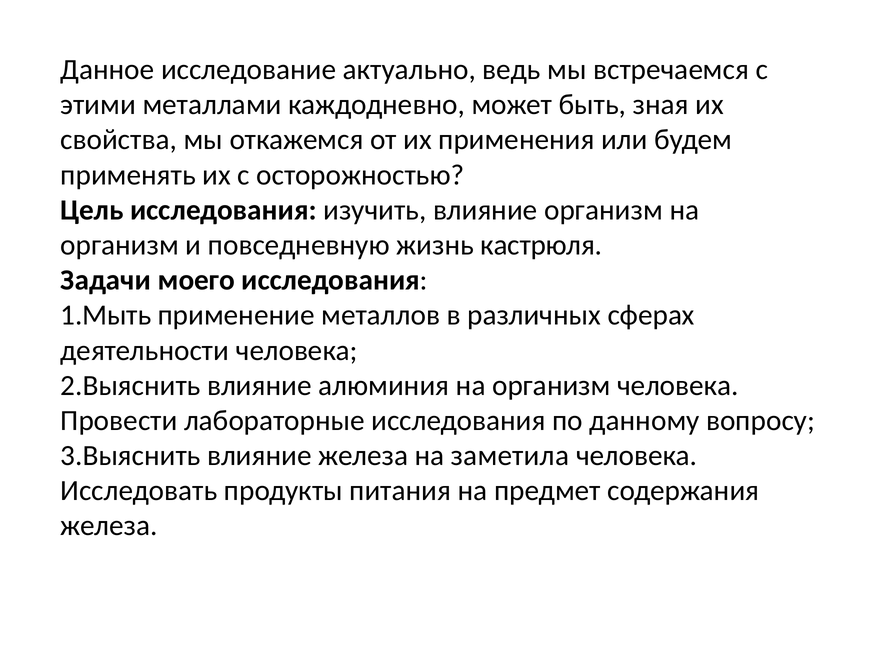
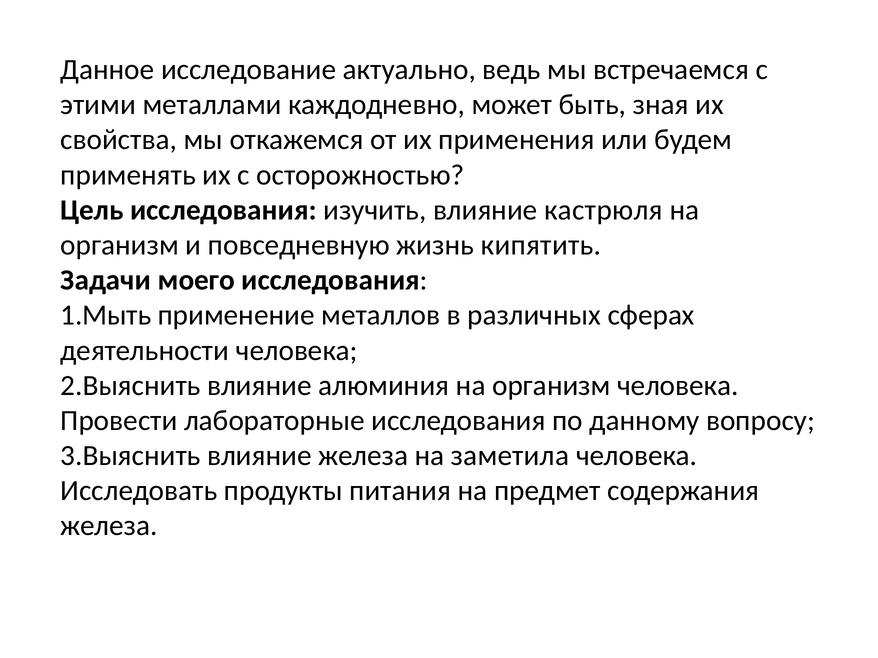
влияние организм: организм -> кастрюля (603, 210)
кастрюля: кастрюля -> кипятить (541, 245)
